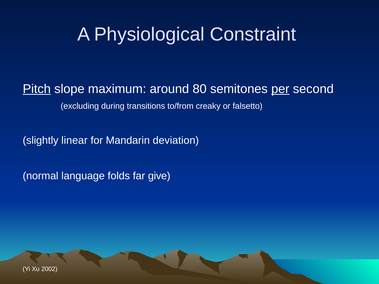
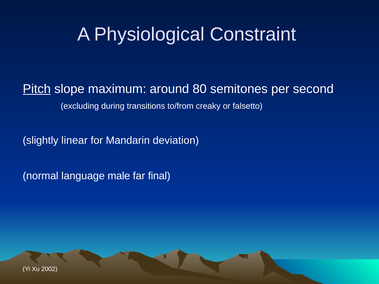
per underline: present -> none (280, 89)
folds: folds -> male (119, 176)
give: give -> final (159, 176)
